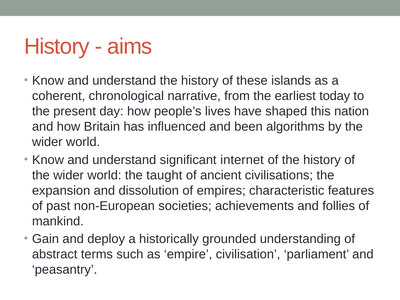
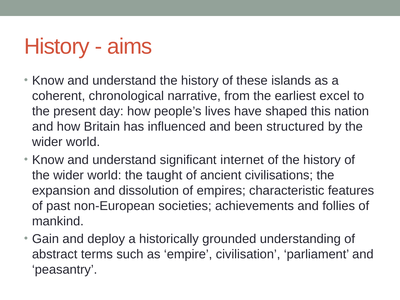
today: today -> excel (335, 96)
algorithms: algorithms -> structured (295, 127)
